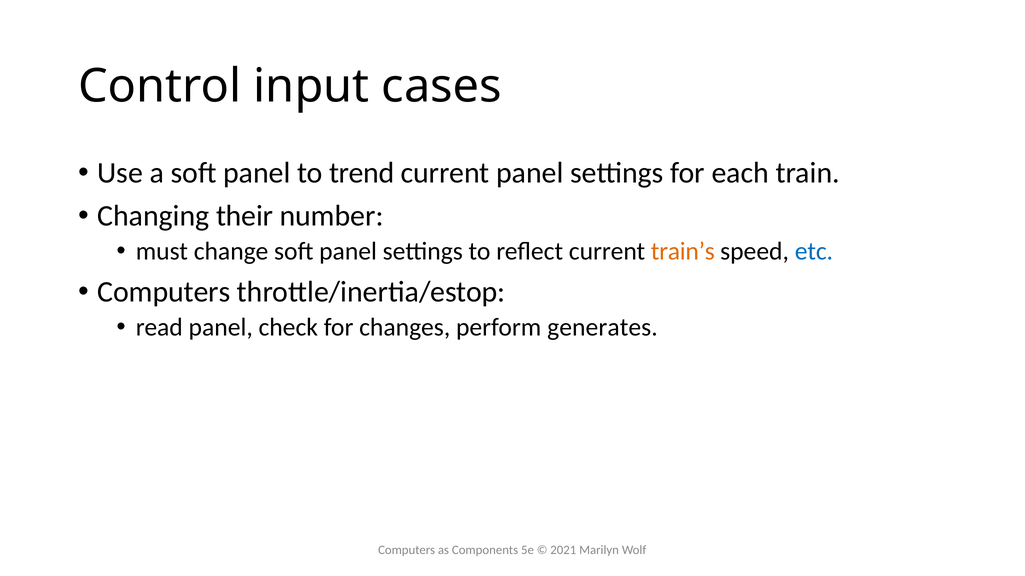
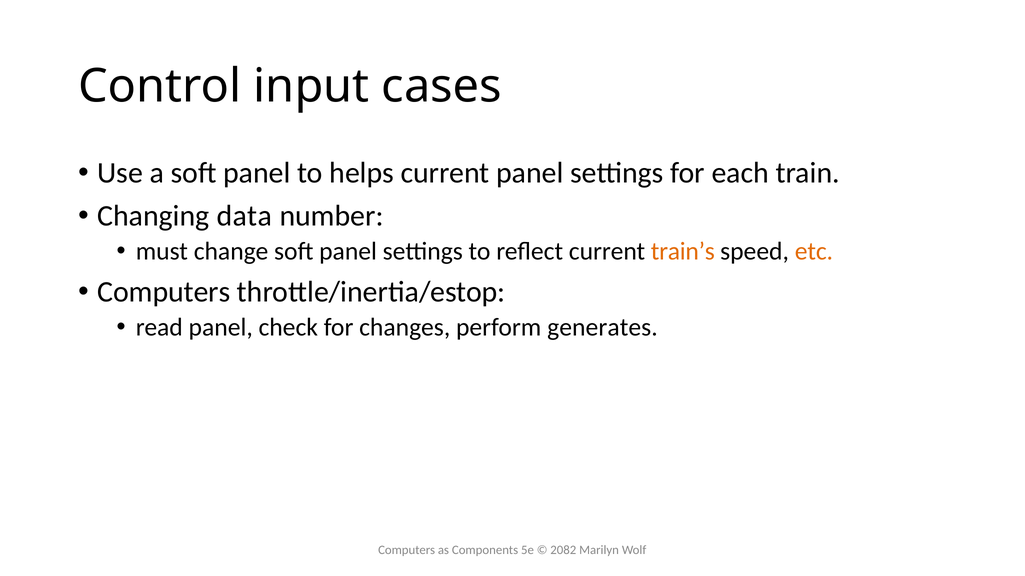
trend: trend -> helps (362, 173)
their: their -> data (244, 216)
etc colour: blue -> orange (814, 252)
2021: 2021 -> 2082 (563, 550)
